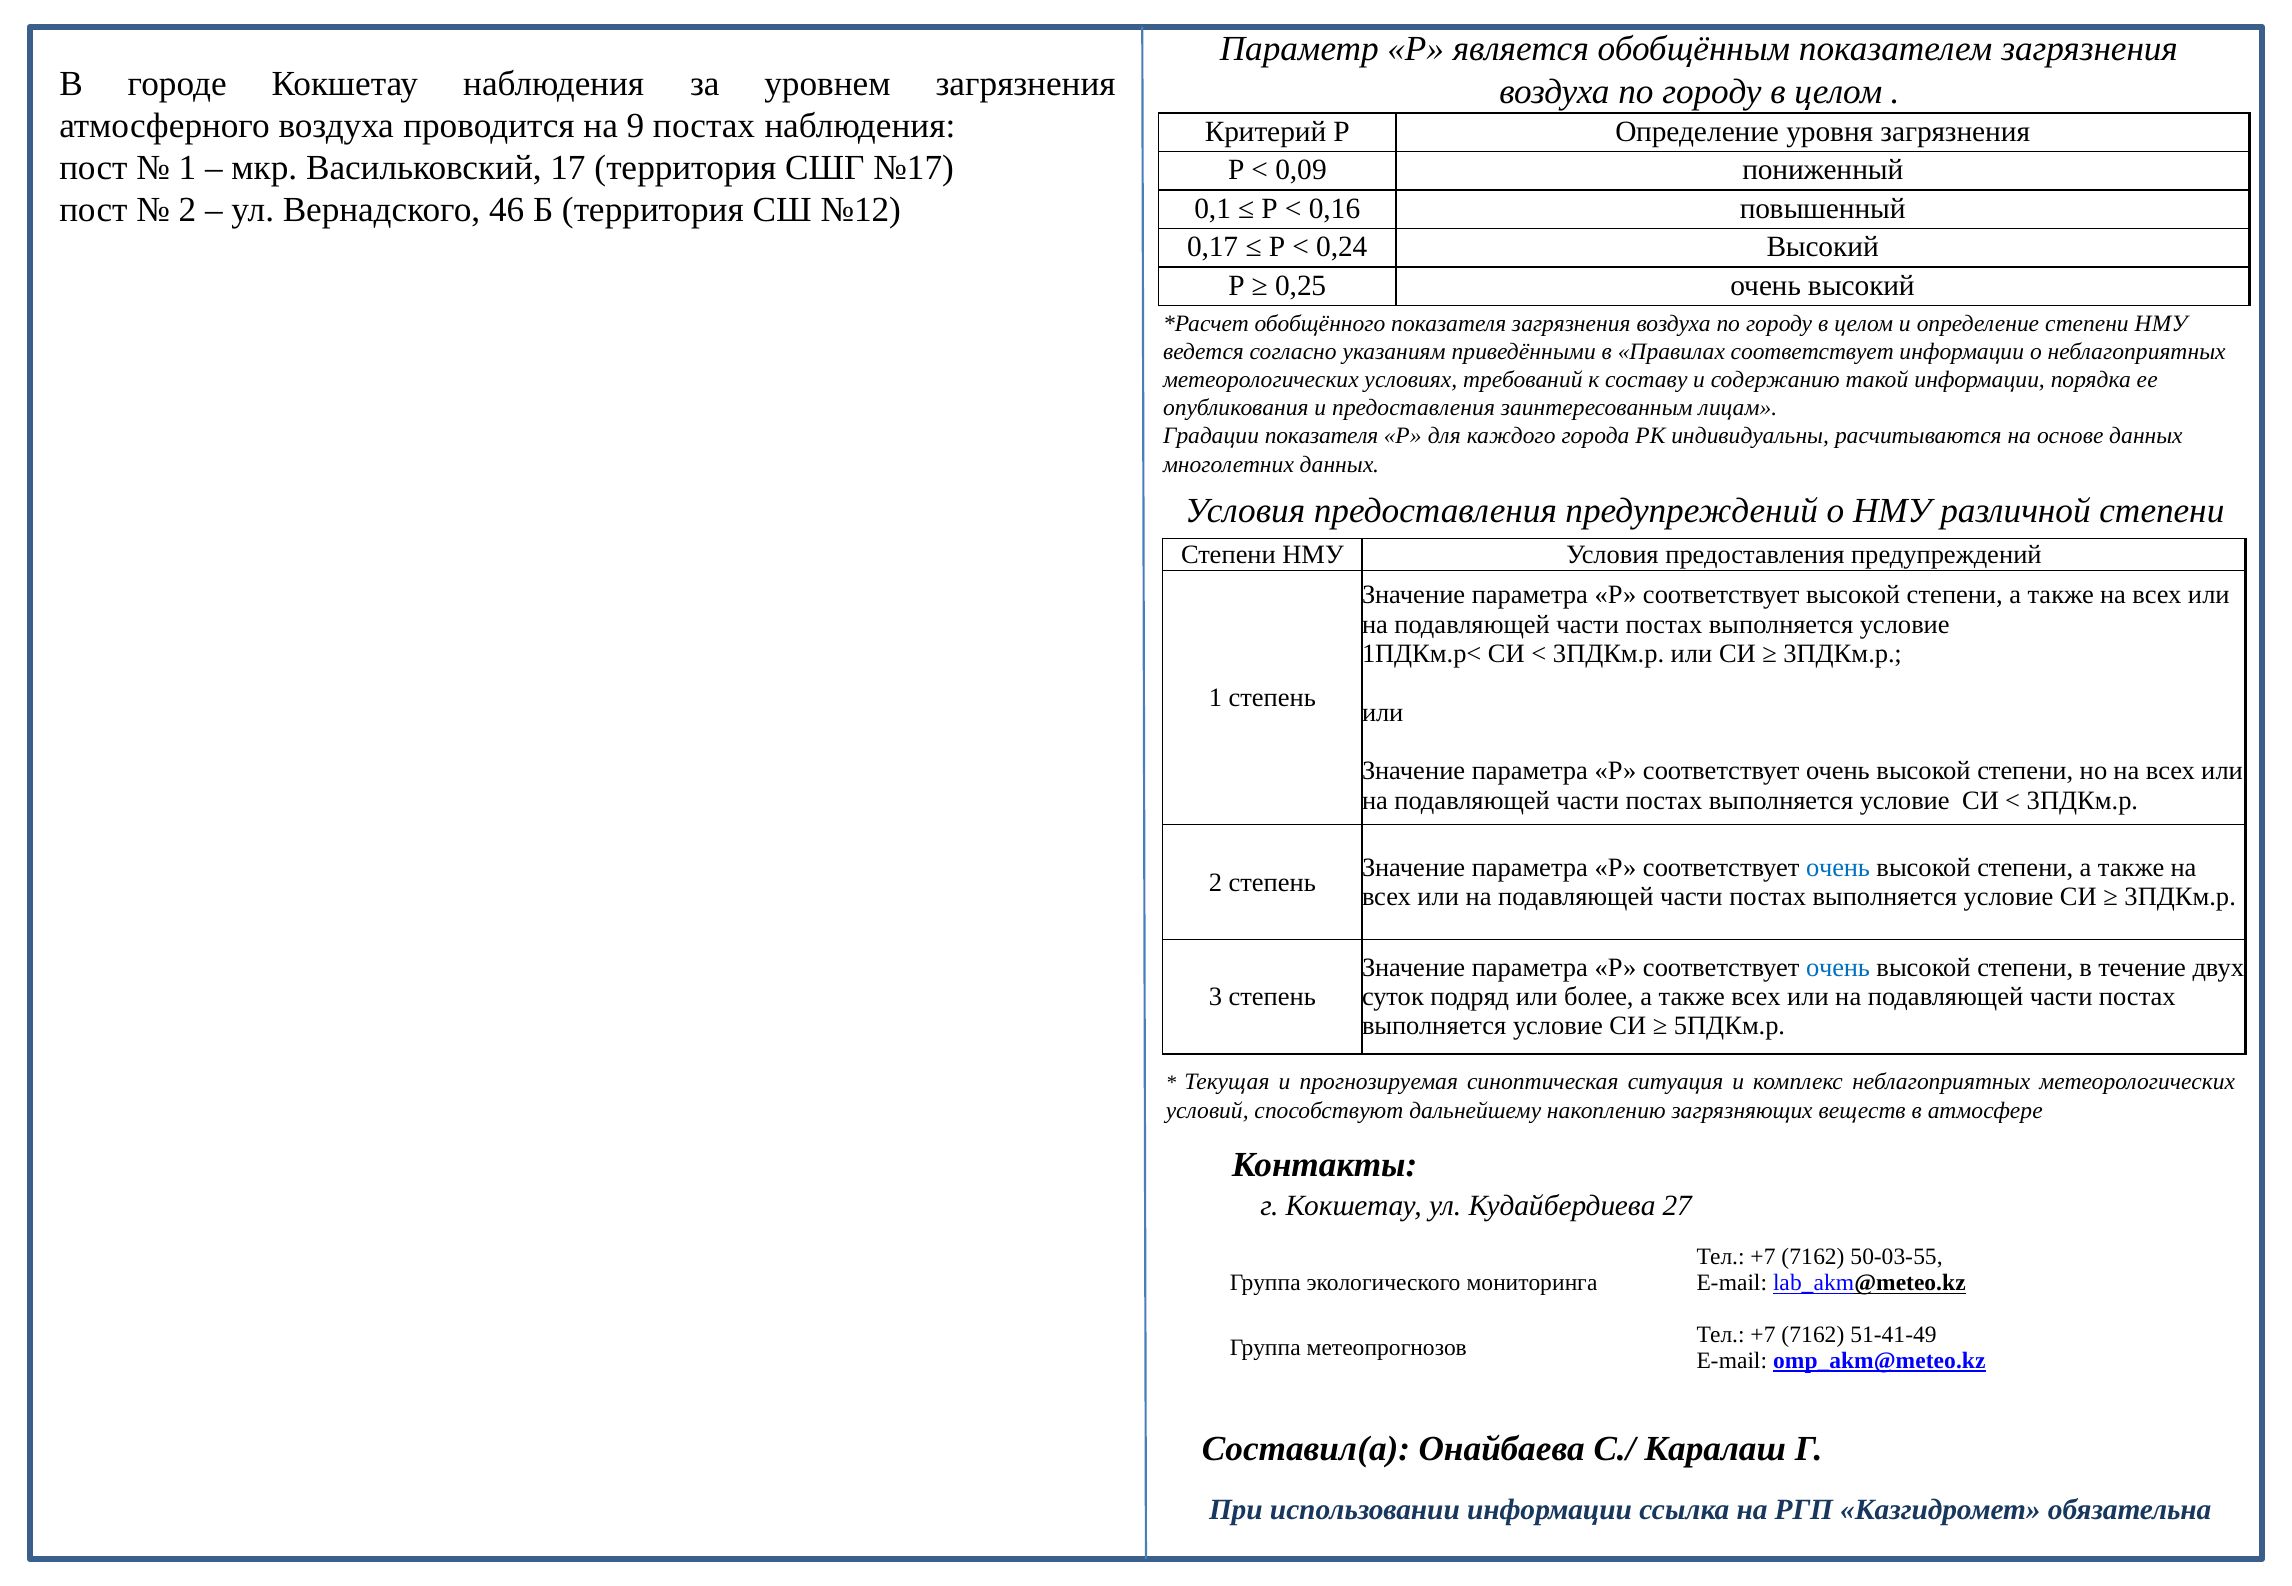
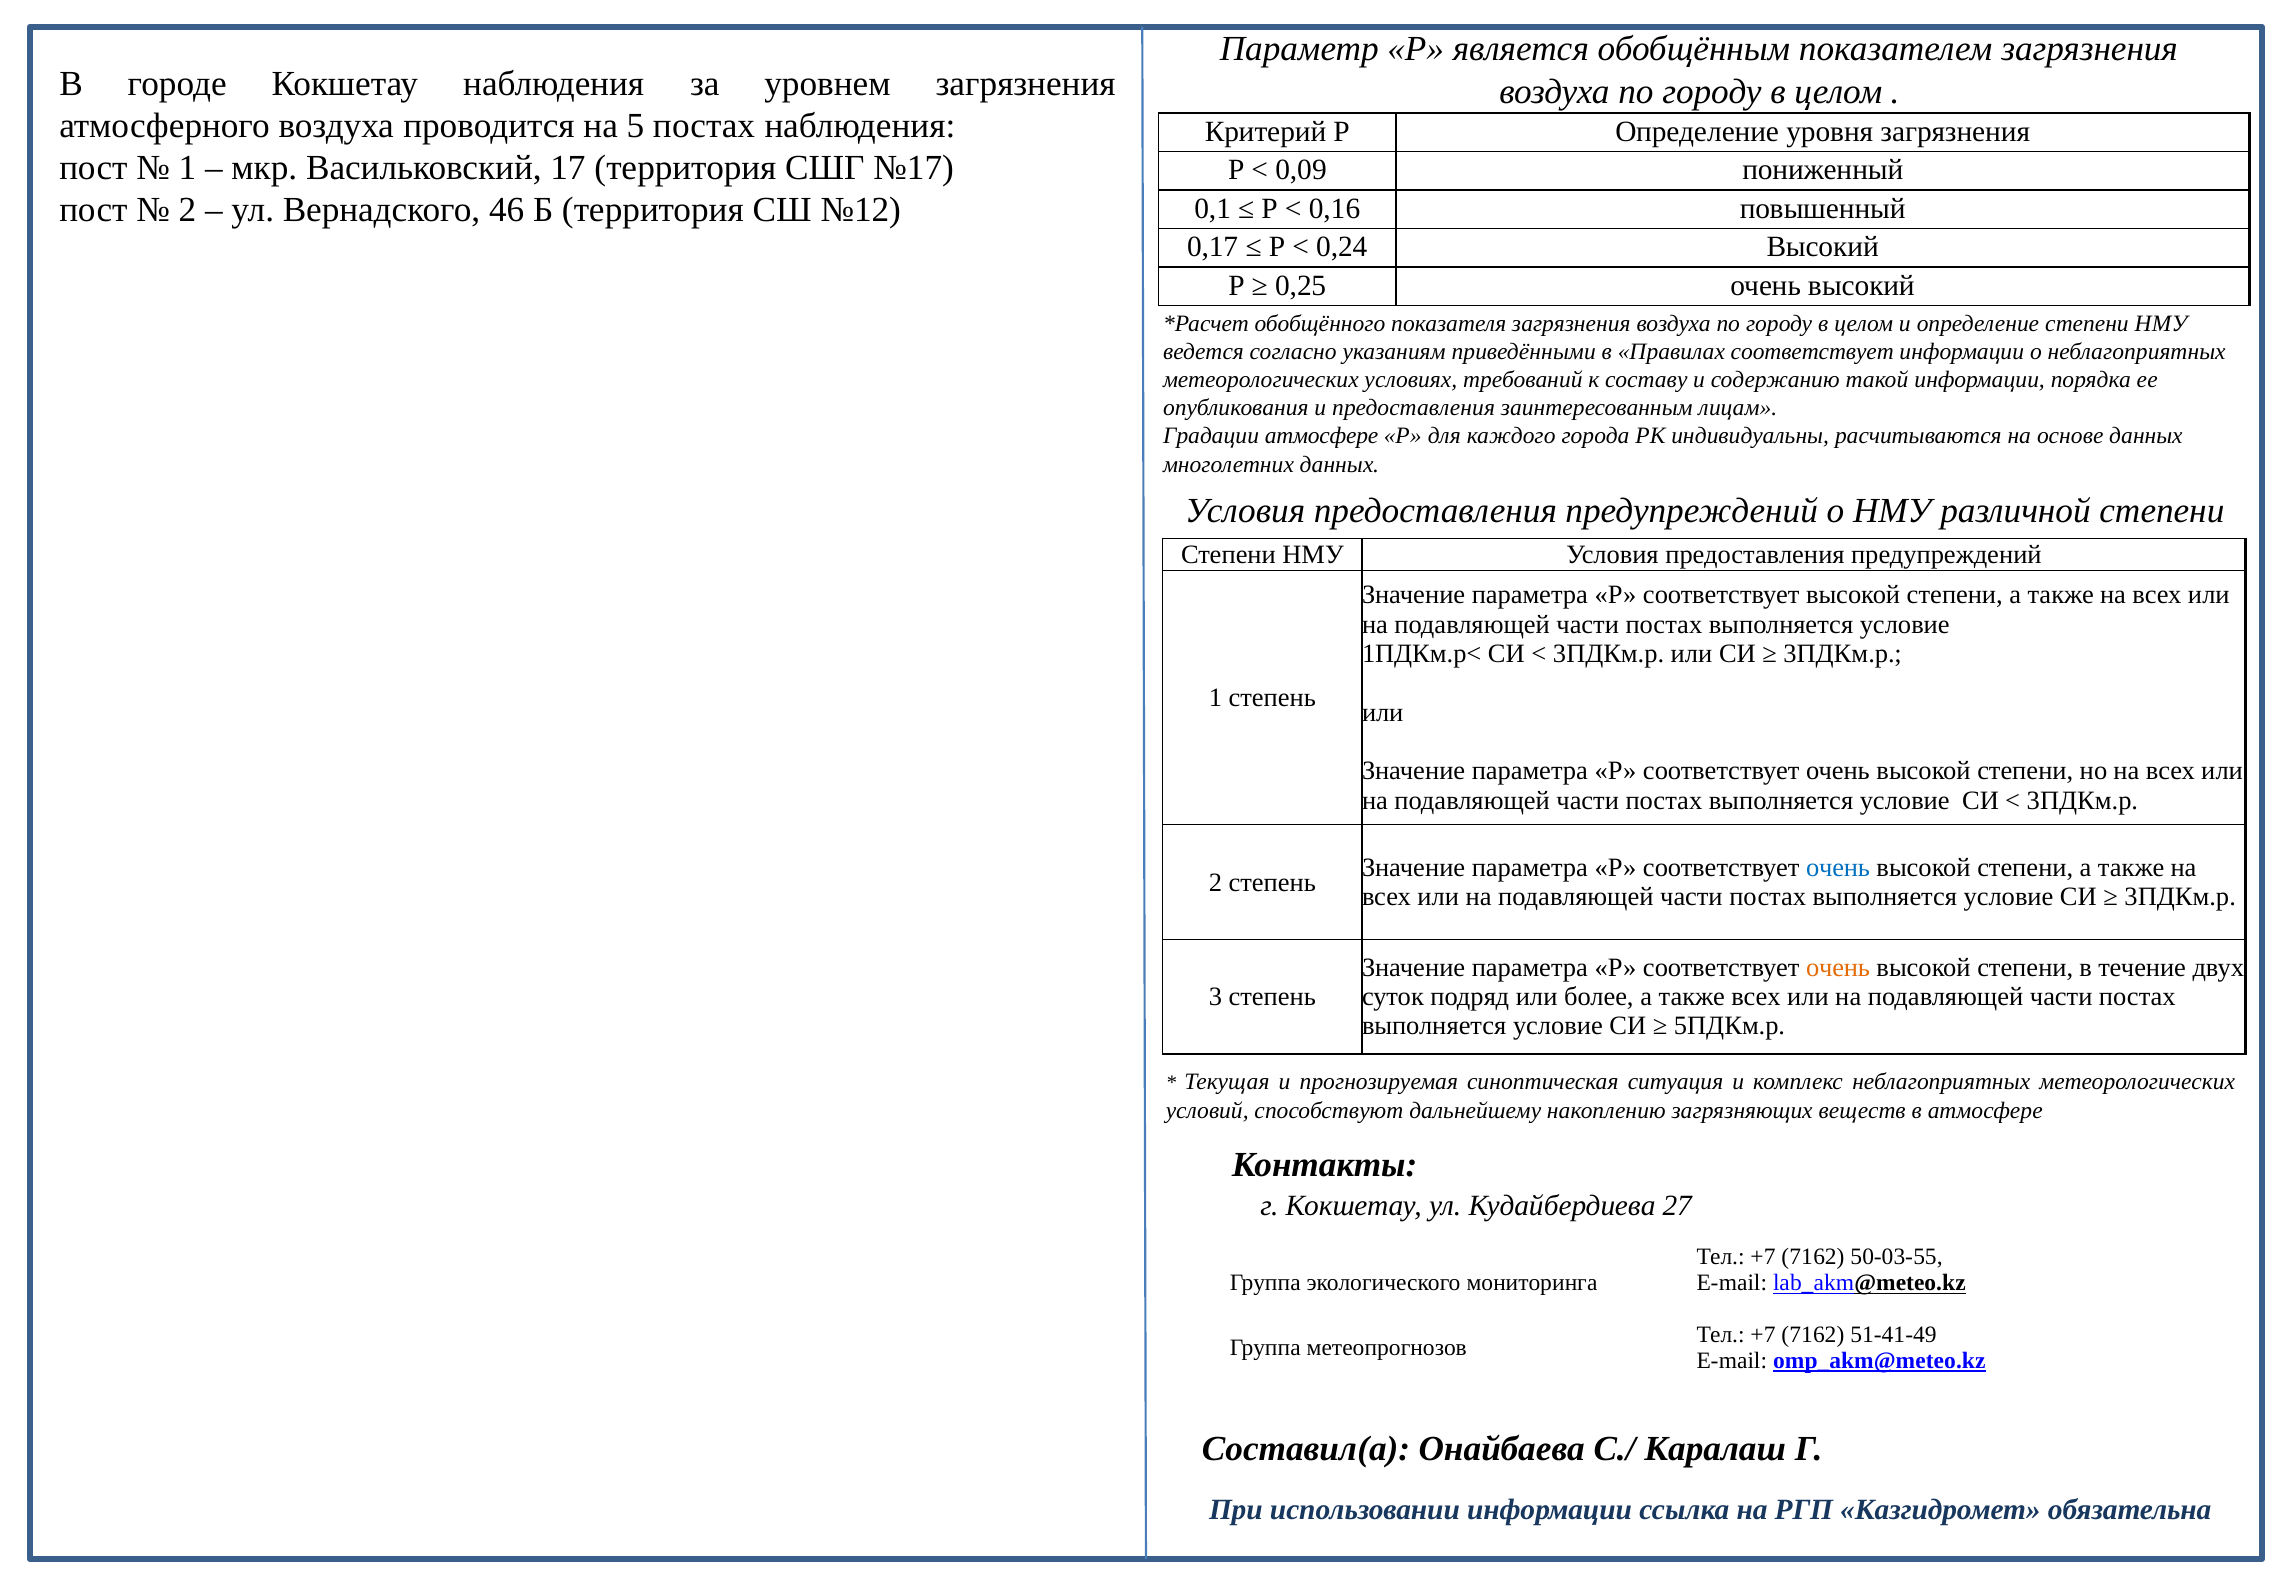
9: 9 -> 5 (635, 126)
Градации показателя: показателя -> атмосфере (1322, 436)
очень colour: blue -> orange (1838, 968)
